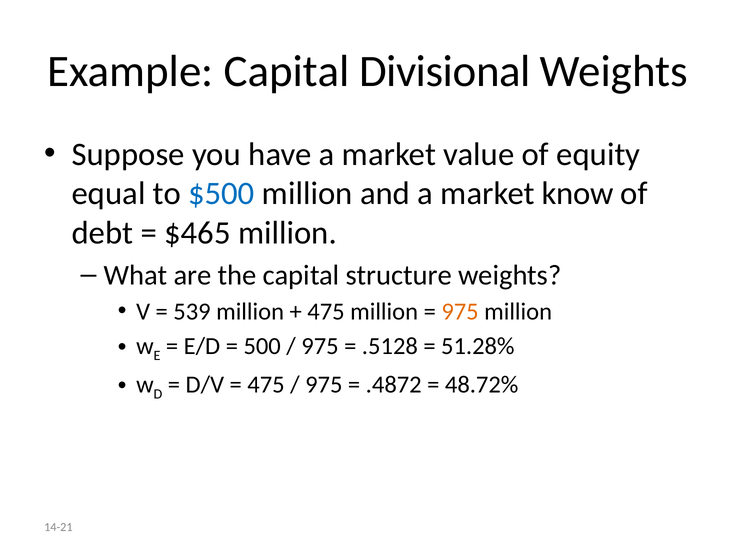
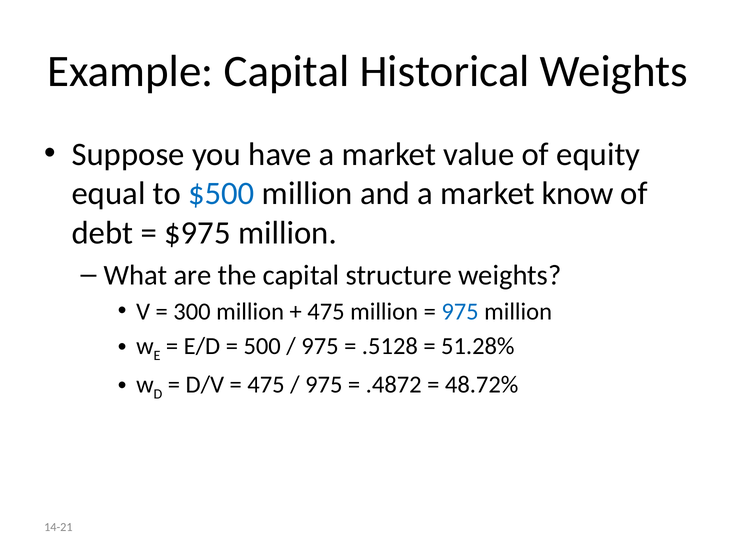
Divisional: Divisional -> Historical (445, 71)
$465: $465 -> $975 (197, 233)
539: 539 -> 300 (192, 312)
975 colour: orange -> blue (460, 312)
